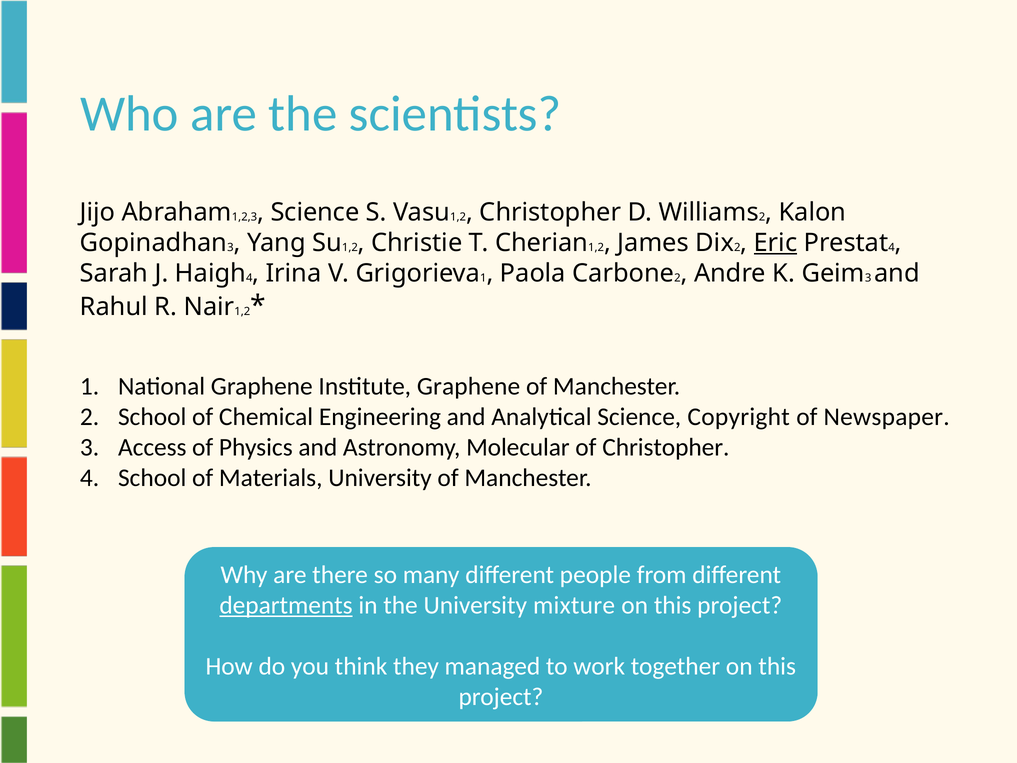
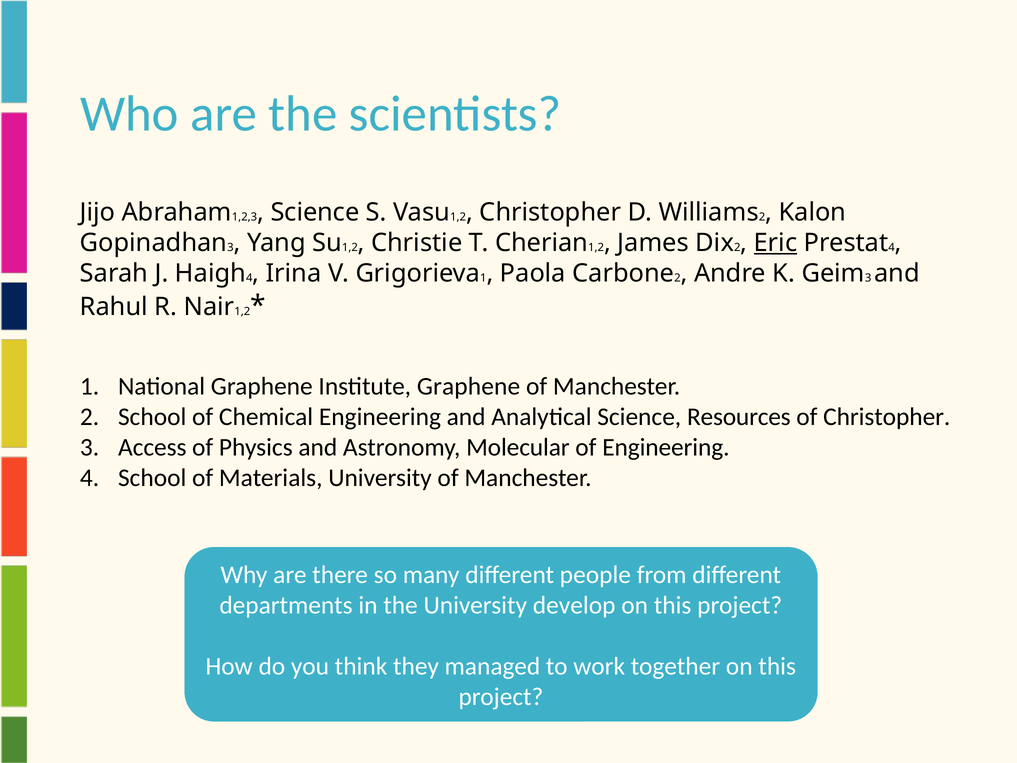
Copyright: Copyright -> Resources (739, 417)
of Newspaper: Newspaper -> Christopher (887, 417)
of Christopher: Christopher -> Engineering (666, 447)
departments underline: present -> none (286, 605)
mixture: mixture -> develop (574, 605)
